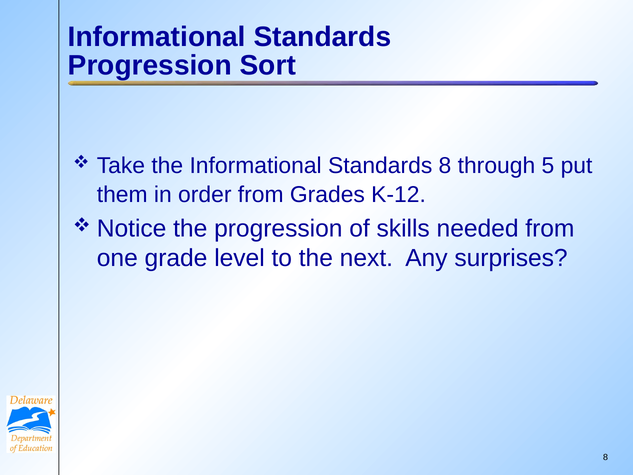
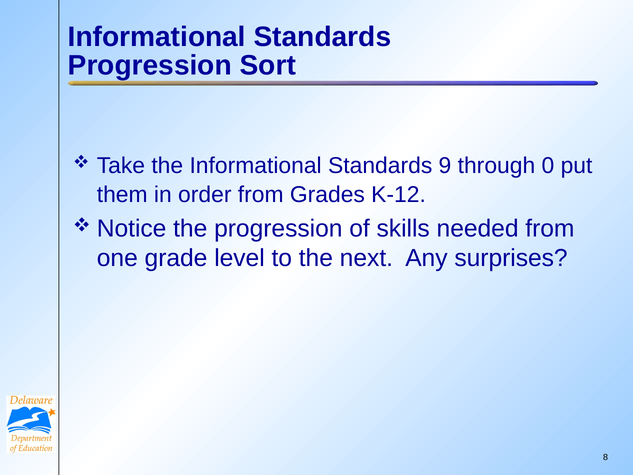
Standards 8: 8 -> 9 (445, 165)
5: 5 -> 0 (548, 165)
